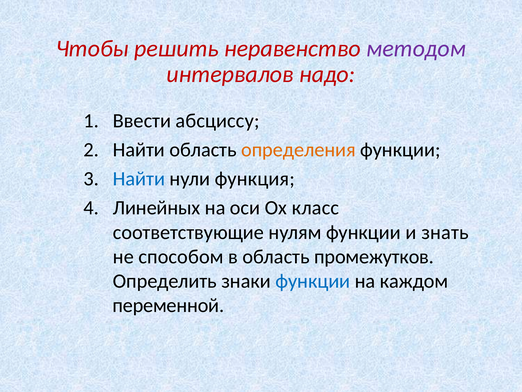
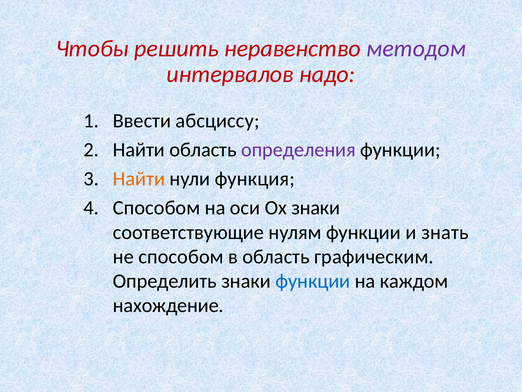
определения colour: orange -> purple (298, 150)
Найти colour: blue -> orange (139, 179)
Линейных: Линейных -> Способом (157, 208)
Ох класс: класс -> знаки (316, 208)
промежутков: промежутков -> графическим (374, 256)
переменной: переменной -> нахождение (168, 305)
